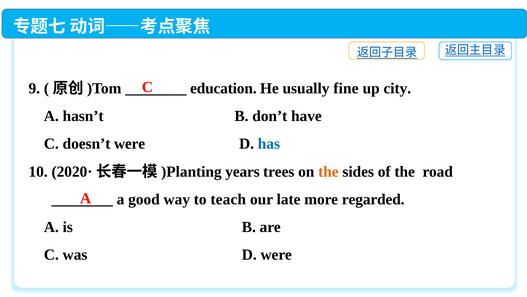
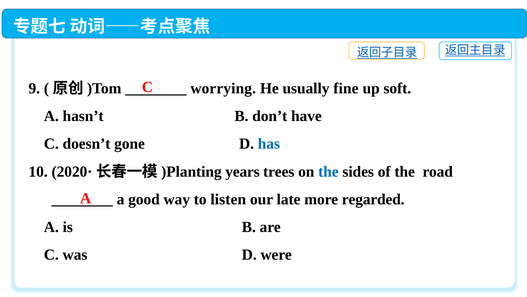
education: education -> worrying (223, 88)
city: city -> soft (397, 88)
doesn’t were: were -> gone (130, 144)
the colour: orange -> blue (328, 171)
teach: teach -> listen (228, 199)
